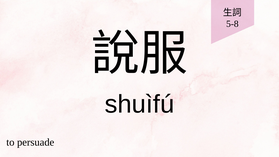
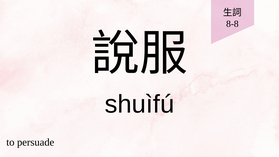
5-8: 5-8 -> 8-8 (232, 24)
